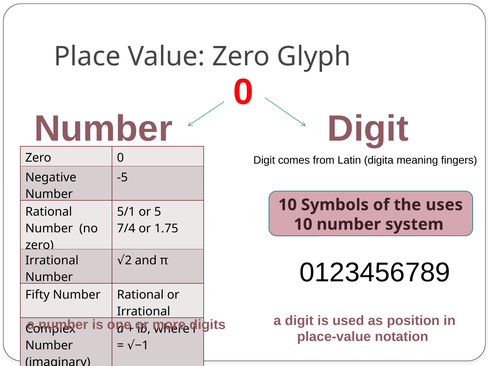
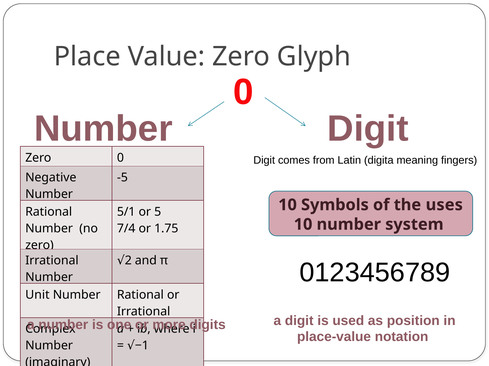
Fifty: Fifty -> Unit (37, 295)
